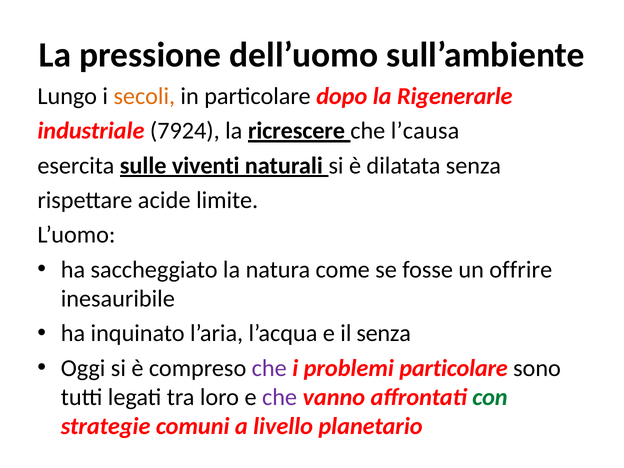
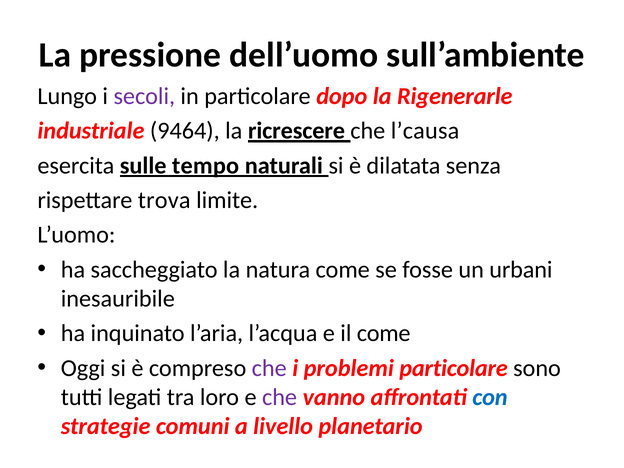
secoli colour: orange -> purple (144, 96)
7924: 7924 -> 9464 (185, 131)
viventi: viventi -> tempo (206, 166)
acide: acide -> trova (164, 200)
offrire: offrire -> urbani (521, 270)
il senza: senza -> come (384, 333)
con colour: green -> blue (490, 397)
